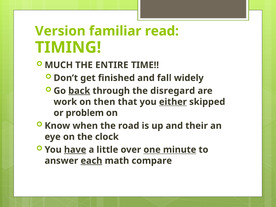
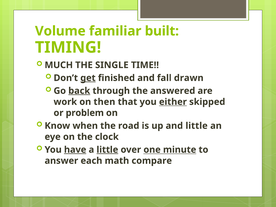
Version: Version -> Volume (60, 31)
read: read -> built (162, 31)
ENTIRE: ENTIRE -> SINGLE (112, 65)
get underline: none -> present (88, 78)
widely: widely -> drawn (189, 78)
disregard: disregard -> answered (173, 91)
and their: their -> little (197, 126)
little underline: none -> present (107, 150)
each underline: present -> none (91, 161)
